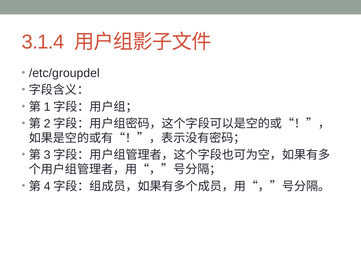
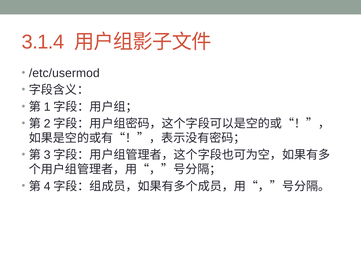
/etc/groupdel: /etc/groupdel -> /etc/usermod (64, 73)
